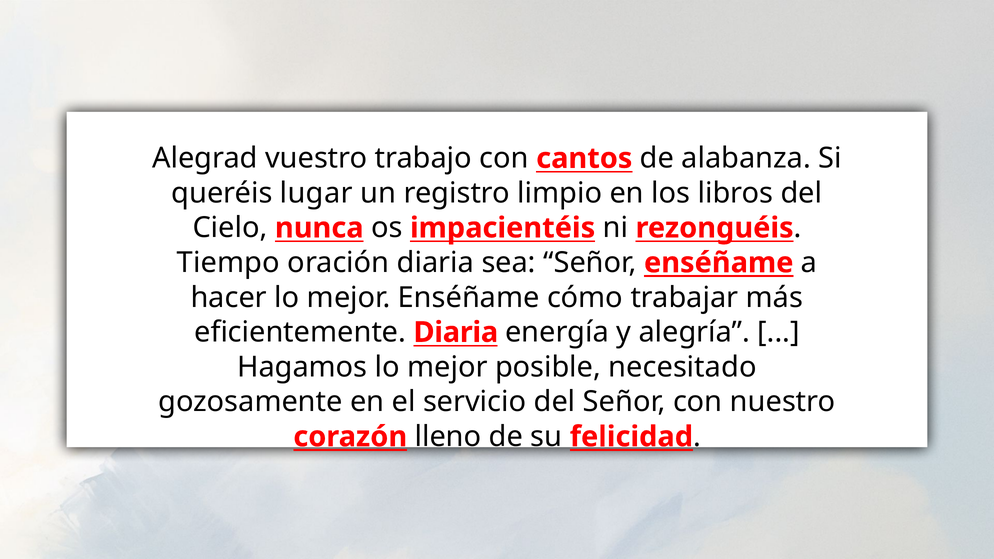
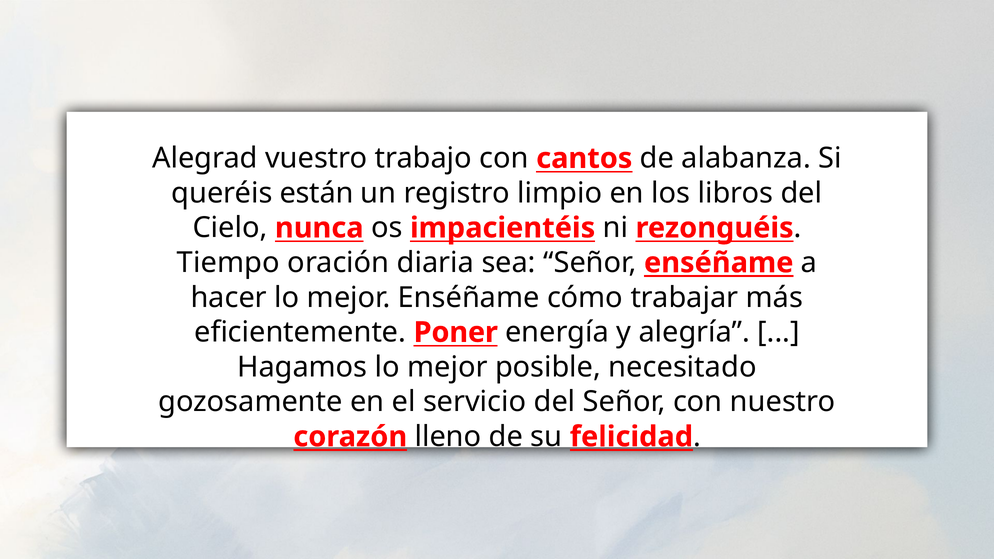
lugar: lugar -> están (317, 193)
eficientemente Diaria: Diaria -> Poner (456, 332)
